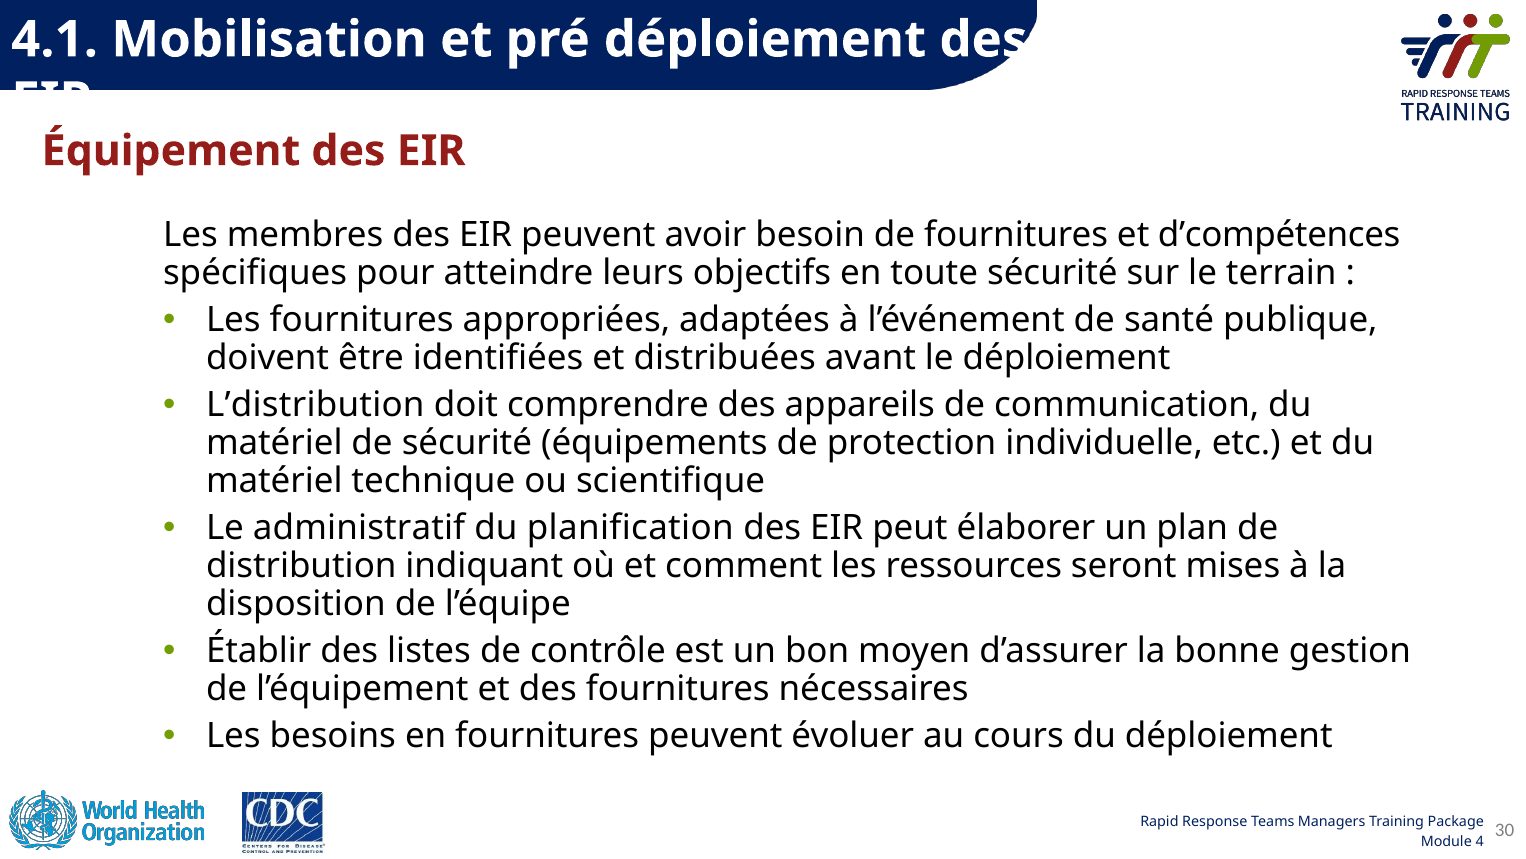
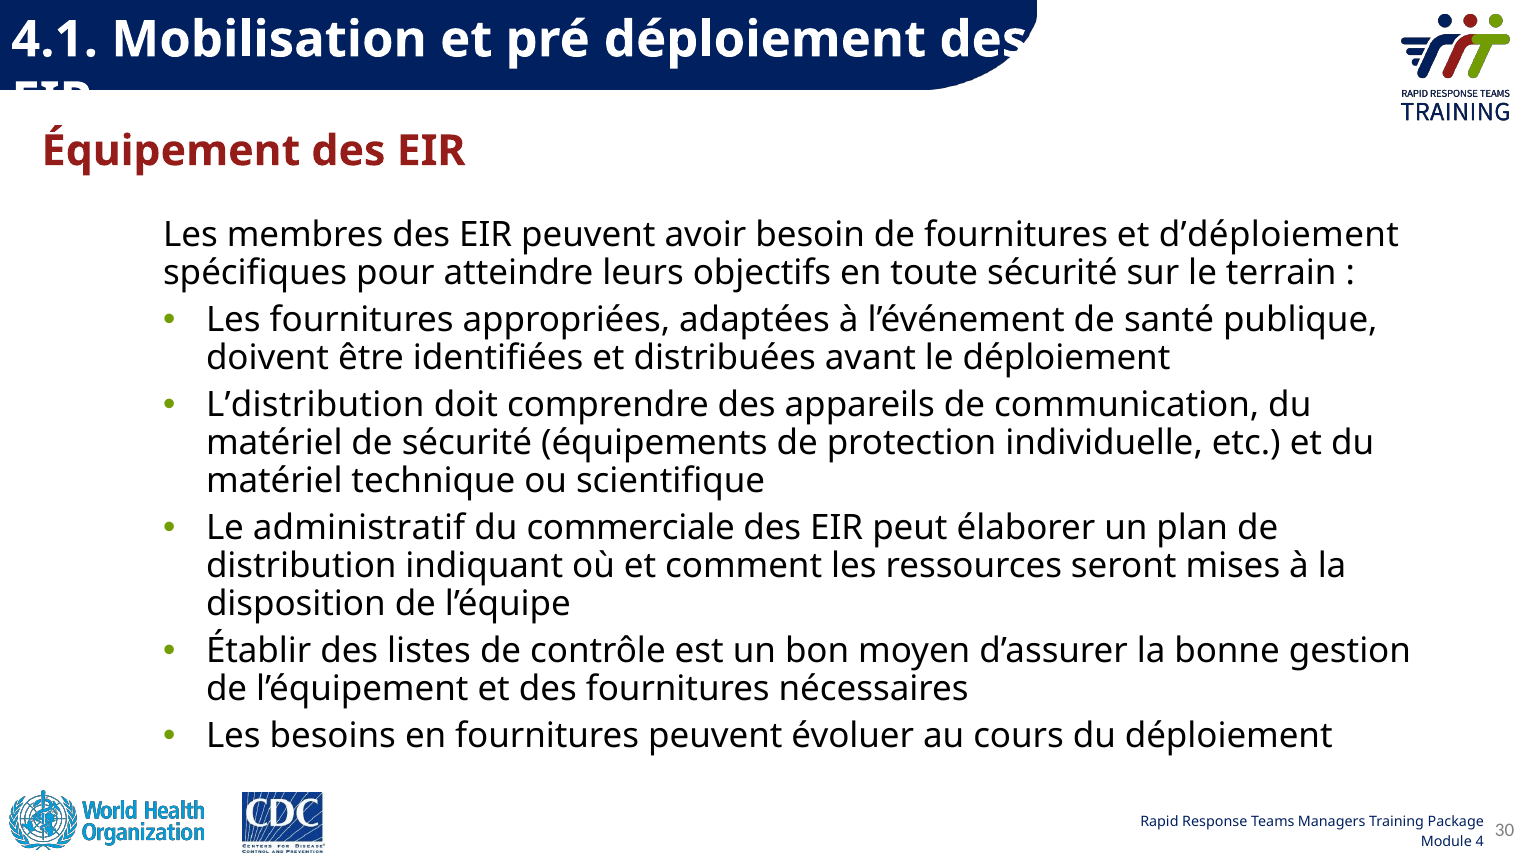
d’compétences: d’compétences -> d’déploiement (1279, 235)
planification: planification -> commerciale (631, 528)
